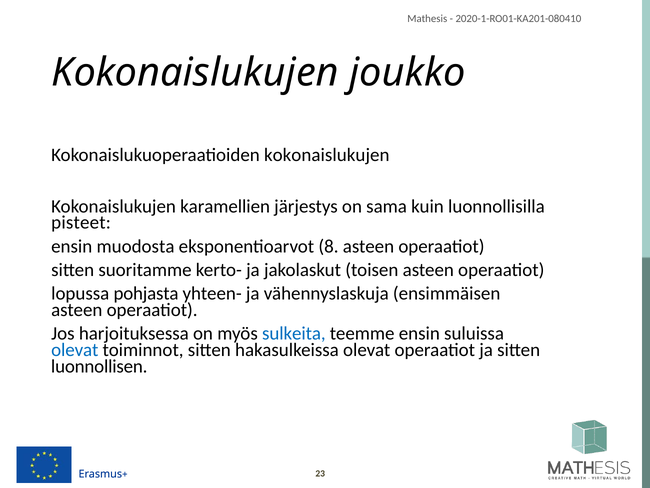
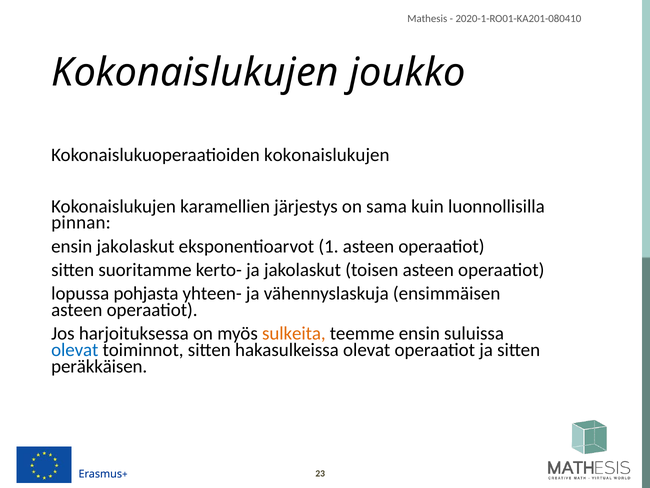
pisteet: pisteet -> pinnan (81, 222)
ensin muodosta: muodosta -> jakolaskut (136, 246)
8: 8 -> 1 (328, 246)
sulkeita colour: blue -> orange (294, 333)
luonnollisen: luonnollisen -> peräkkäisen (99, 366)
